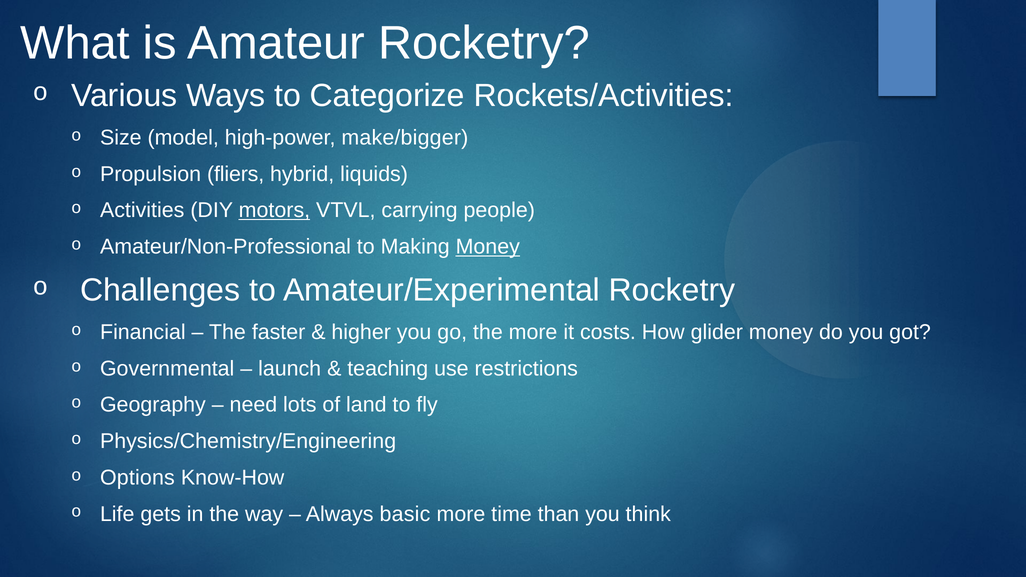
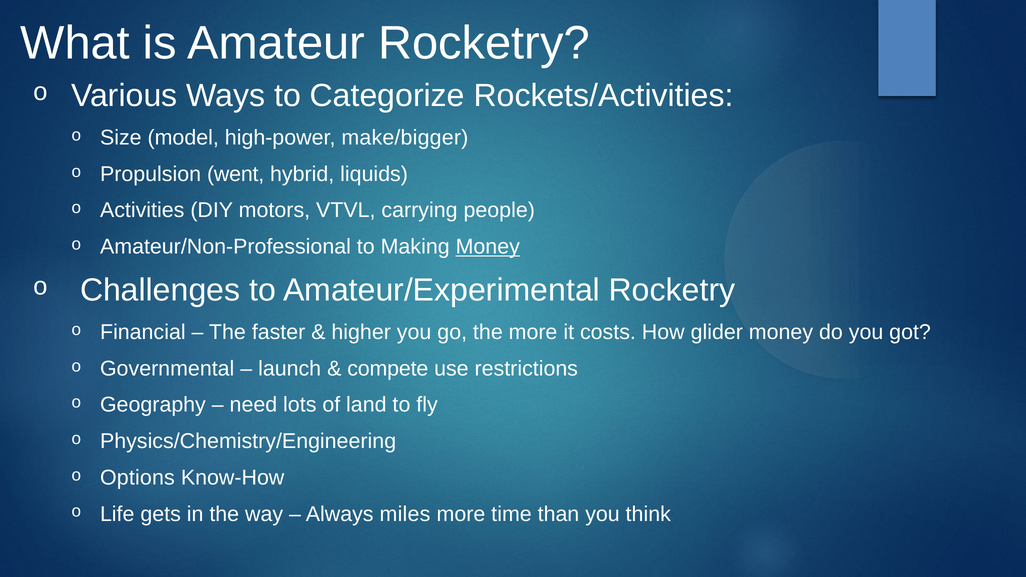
fliers: fliers -> went (236, 174)
motors underline: present -> none (274, 210)
teaching: teaching -> compete (388, 369)
basic: basic -> miles (405, 514)
